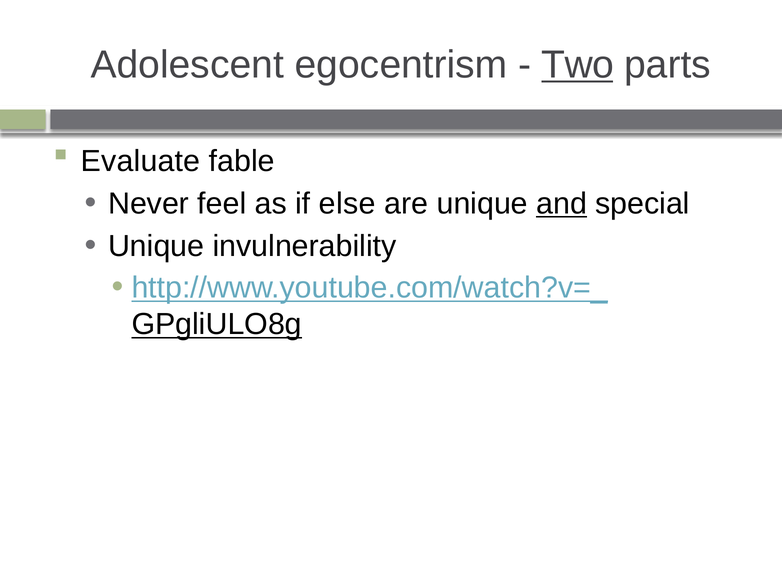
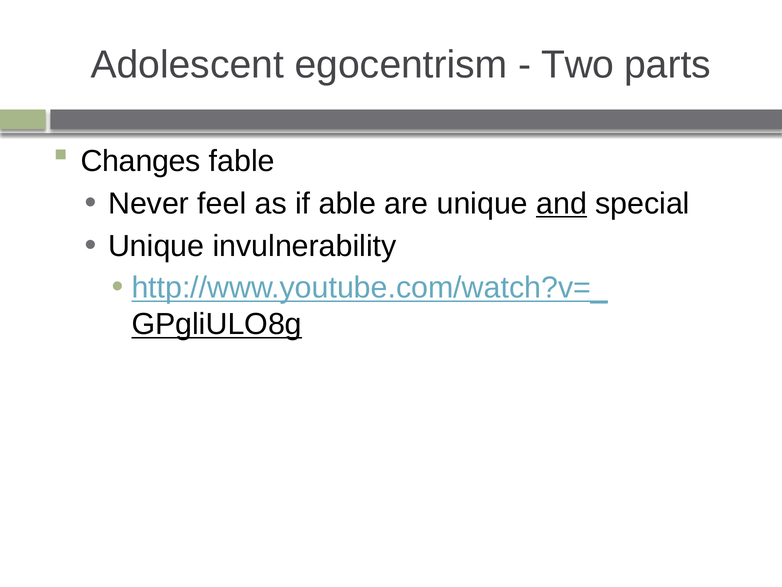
Two underline: present -> none (578, 65)
Evaluate: Evaluate -> Changes (141, 161)
else: else -> able (347, 203)
